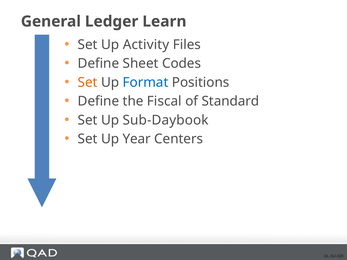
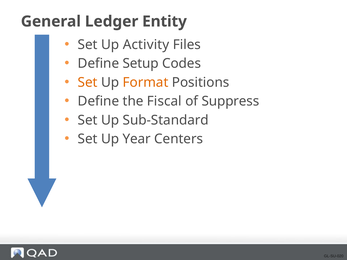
Learn: Learn -> Entity (164, 21)
Sheet: Sheet -> Setup (141, 64)
Format colour: blue -> orange (146, 82)
Standard: Standard -> Suppress (230, 101)
Sub-Daybook: Sub-Daybook -> Sub-Standard (166, 120)
